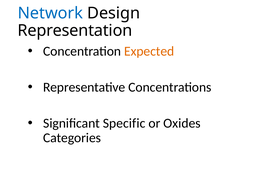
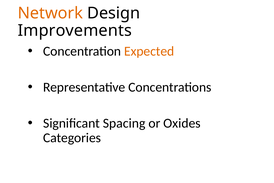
Network colour: blue -> orange (50, 13)
Representation: Representation -> Improvements (75, 31)
Specific: Specific -> Spacing (124, 123)
